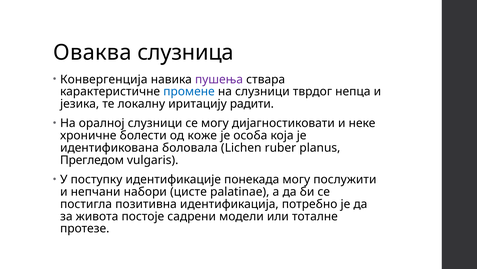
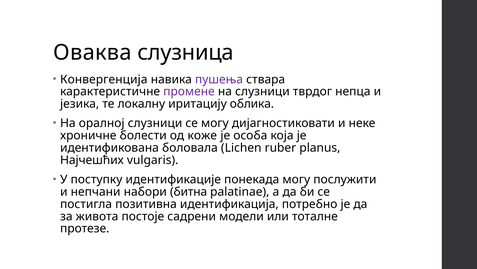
промене colour: blue -> purple (189, 91)
радити: радити -> облика (252, 104)
Прегледом: Прегледом -> Најчешћих (92, 160)
цисте: цисте -> битна (189, 191)
